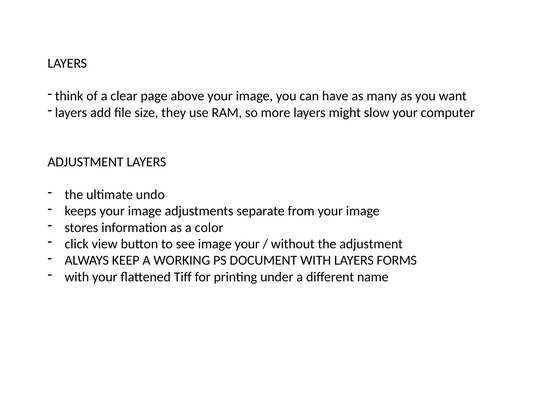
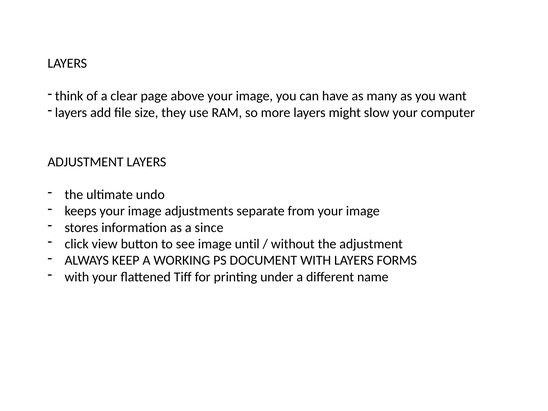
color: color -> since (209, 228)
image your: your -> until (247, 244)
